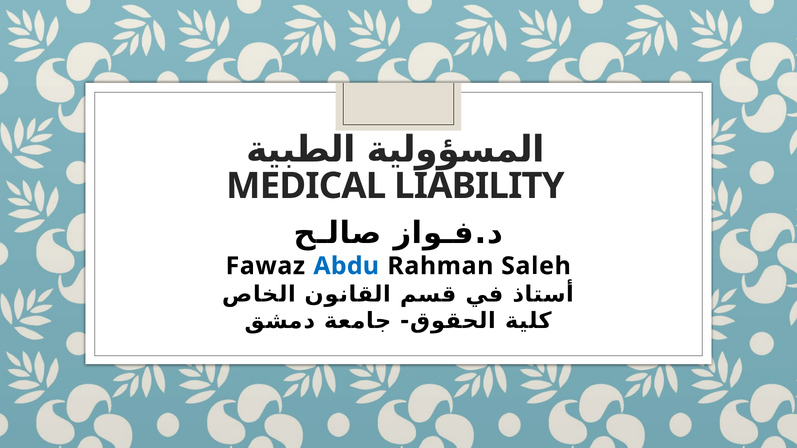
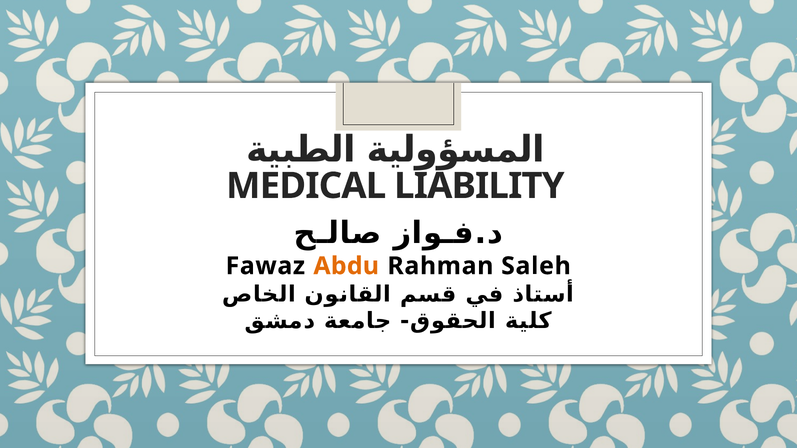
Abdu colour: blue -> orange (346, 266)
